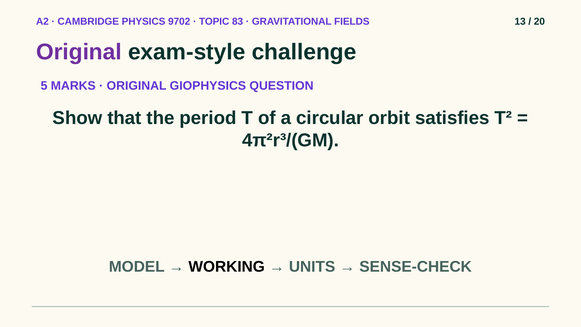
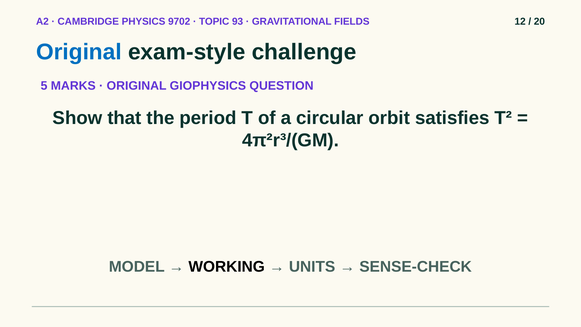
83: 83 -> 93 (238, 22)
13: 13 -> 12 (520, 22)
Original colour: purple -> blue (79, 52)
